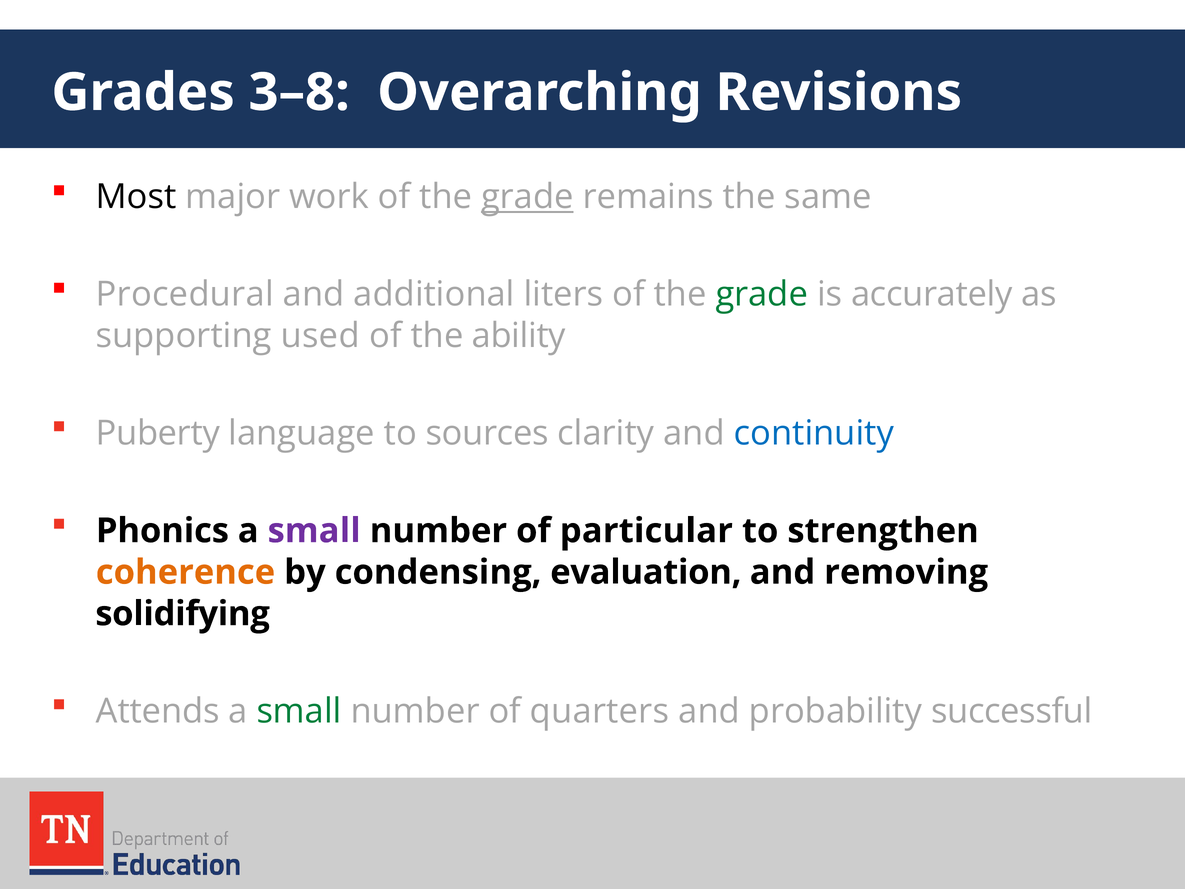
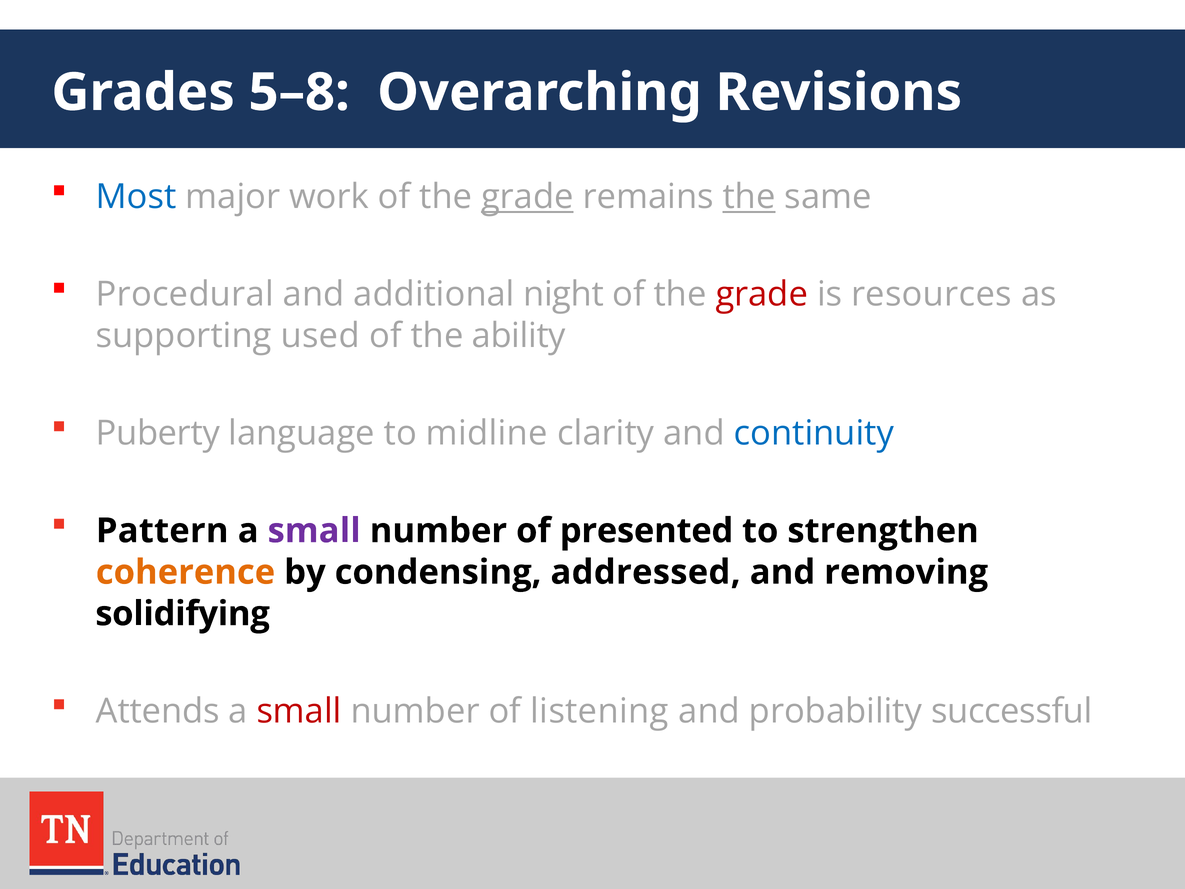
3–8: 3–8 -> 5–8 (299, 93)
Most colour: black -> blue (136, 197)
the underline: none -> present (749, 197)
liters: liters -> night (564, 294)
grade colour: green -> red (762, 294)
accurately: accurately -> resources (931, 294)
sources: sources -> midline (487, 433)
Phonics: Phonics -> Pattern (162, 531)
particular: particular -> presented (647, 531)
evaluation: evaluation -> addressed (646, 572)
small colour: green -> red (299, 711)
quarters: quarters -> listening (600, 711)
